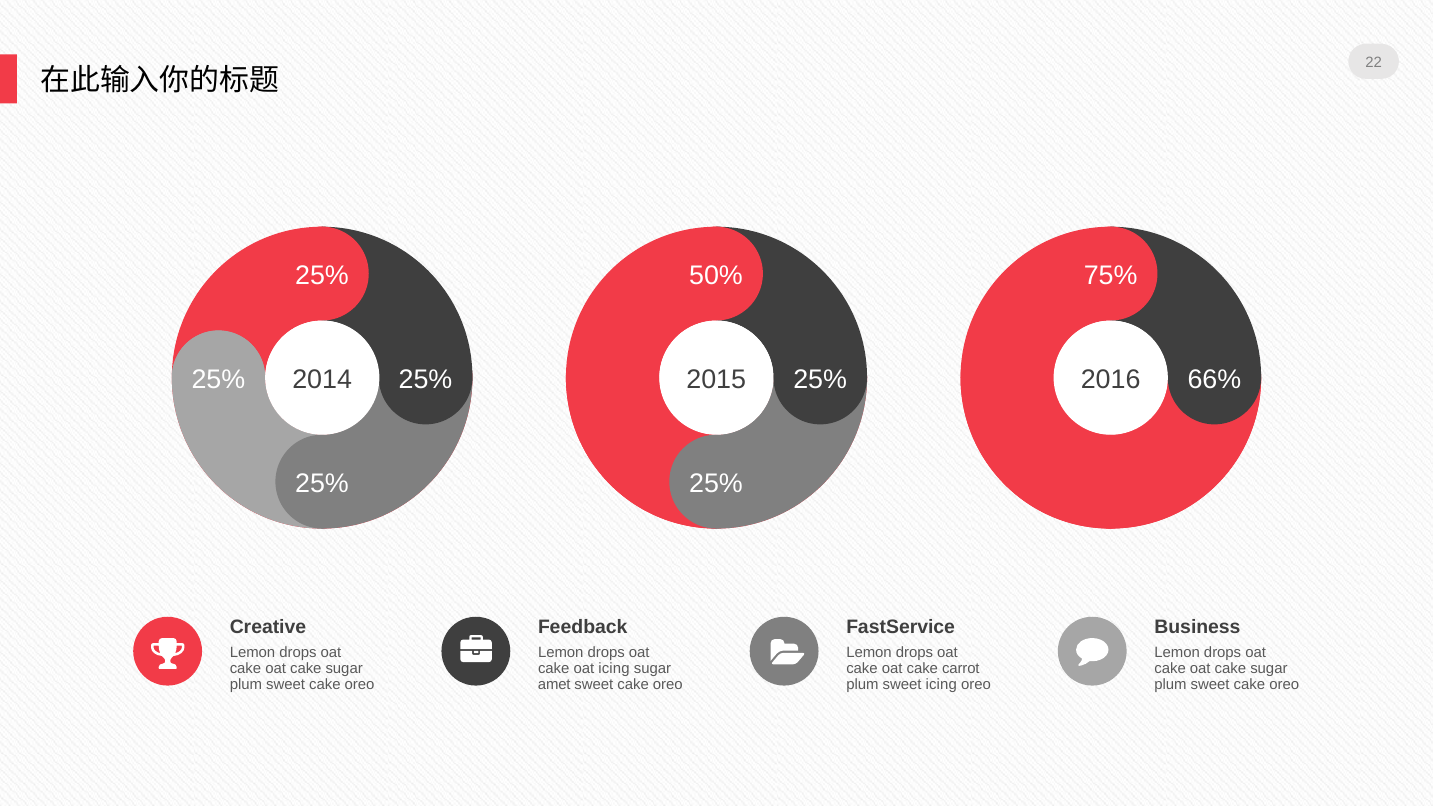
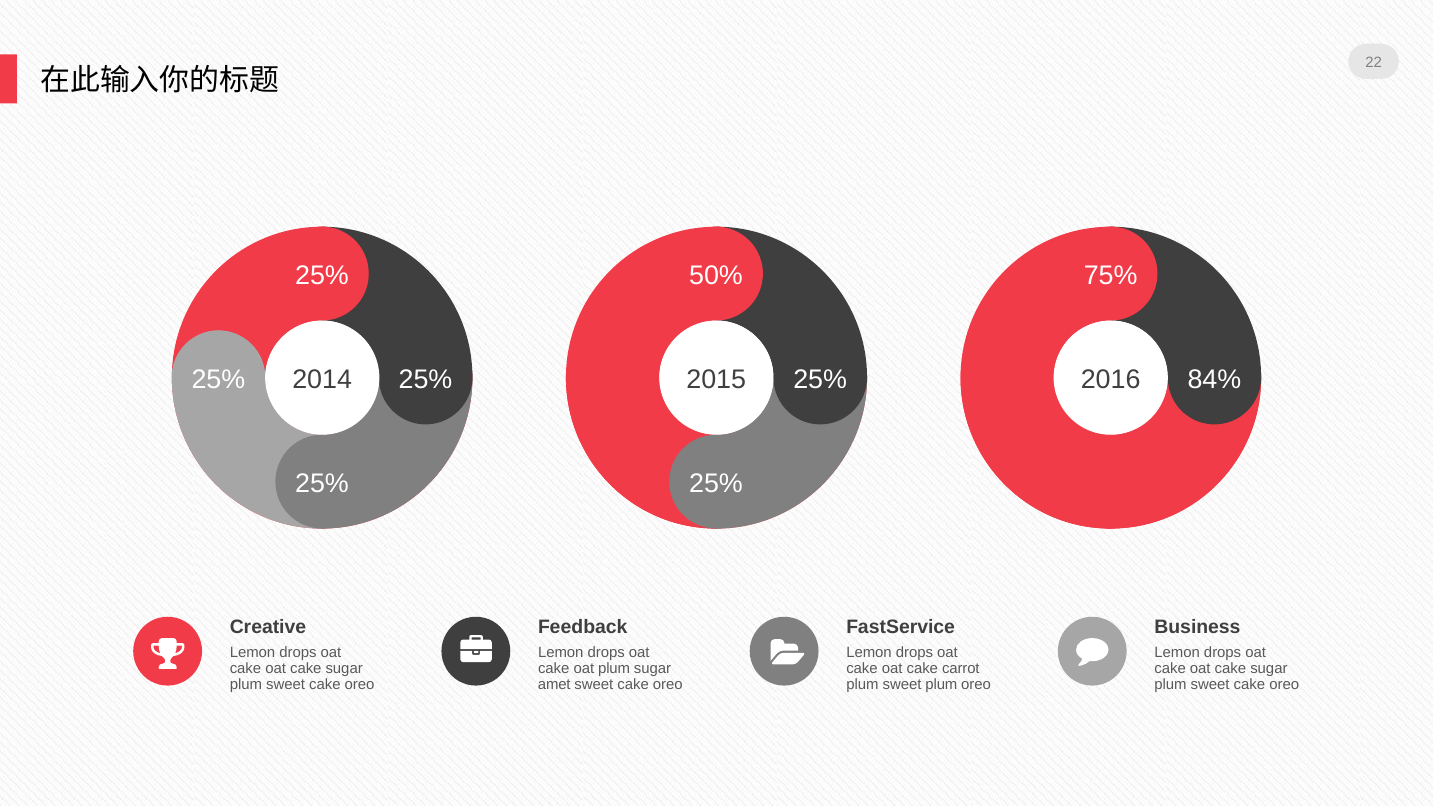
66%: 66% -> 84% (1214, 379)
oat icing: icing -> plum (614, 669)
sweet icing: icing -> plum (941, 685)
